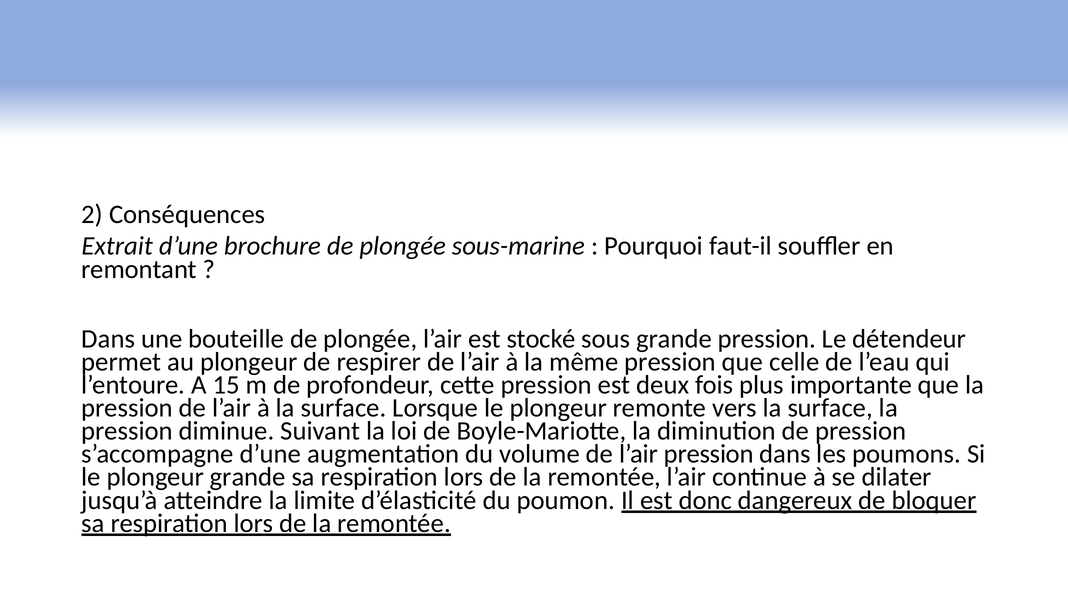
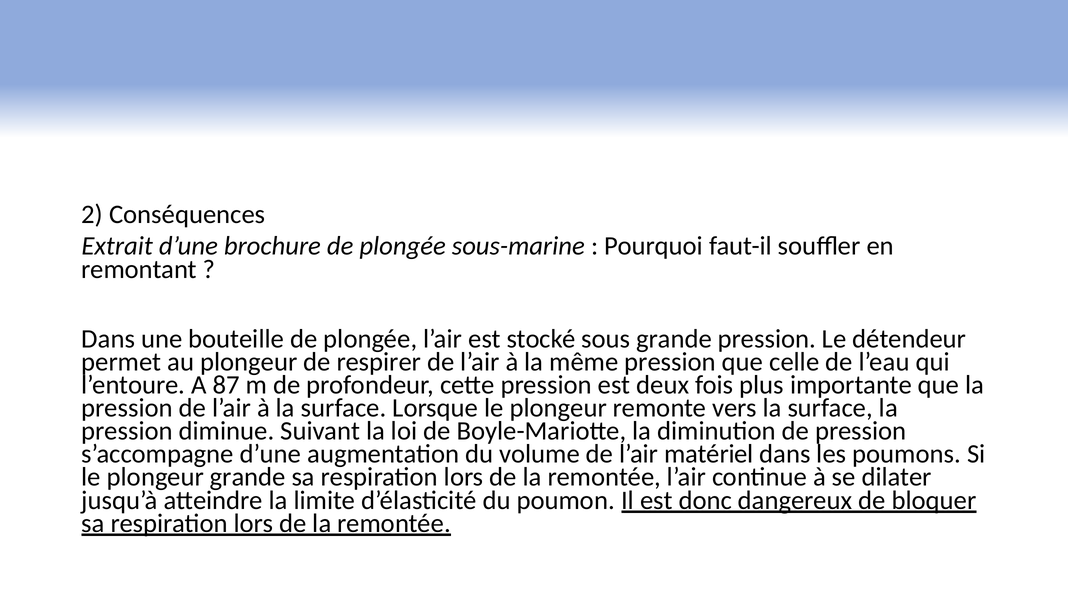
15: 15 -> 87 (226, 385)
l’air pression: pression -> matériel (709, 455)
